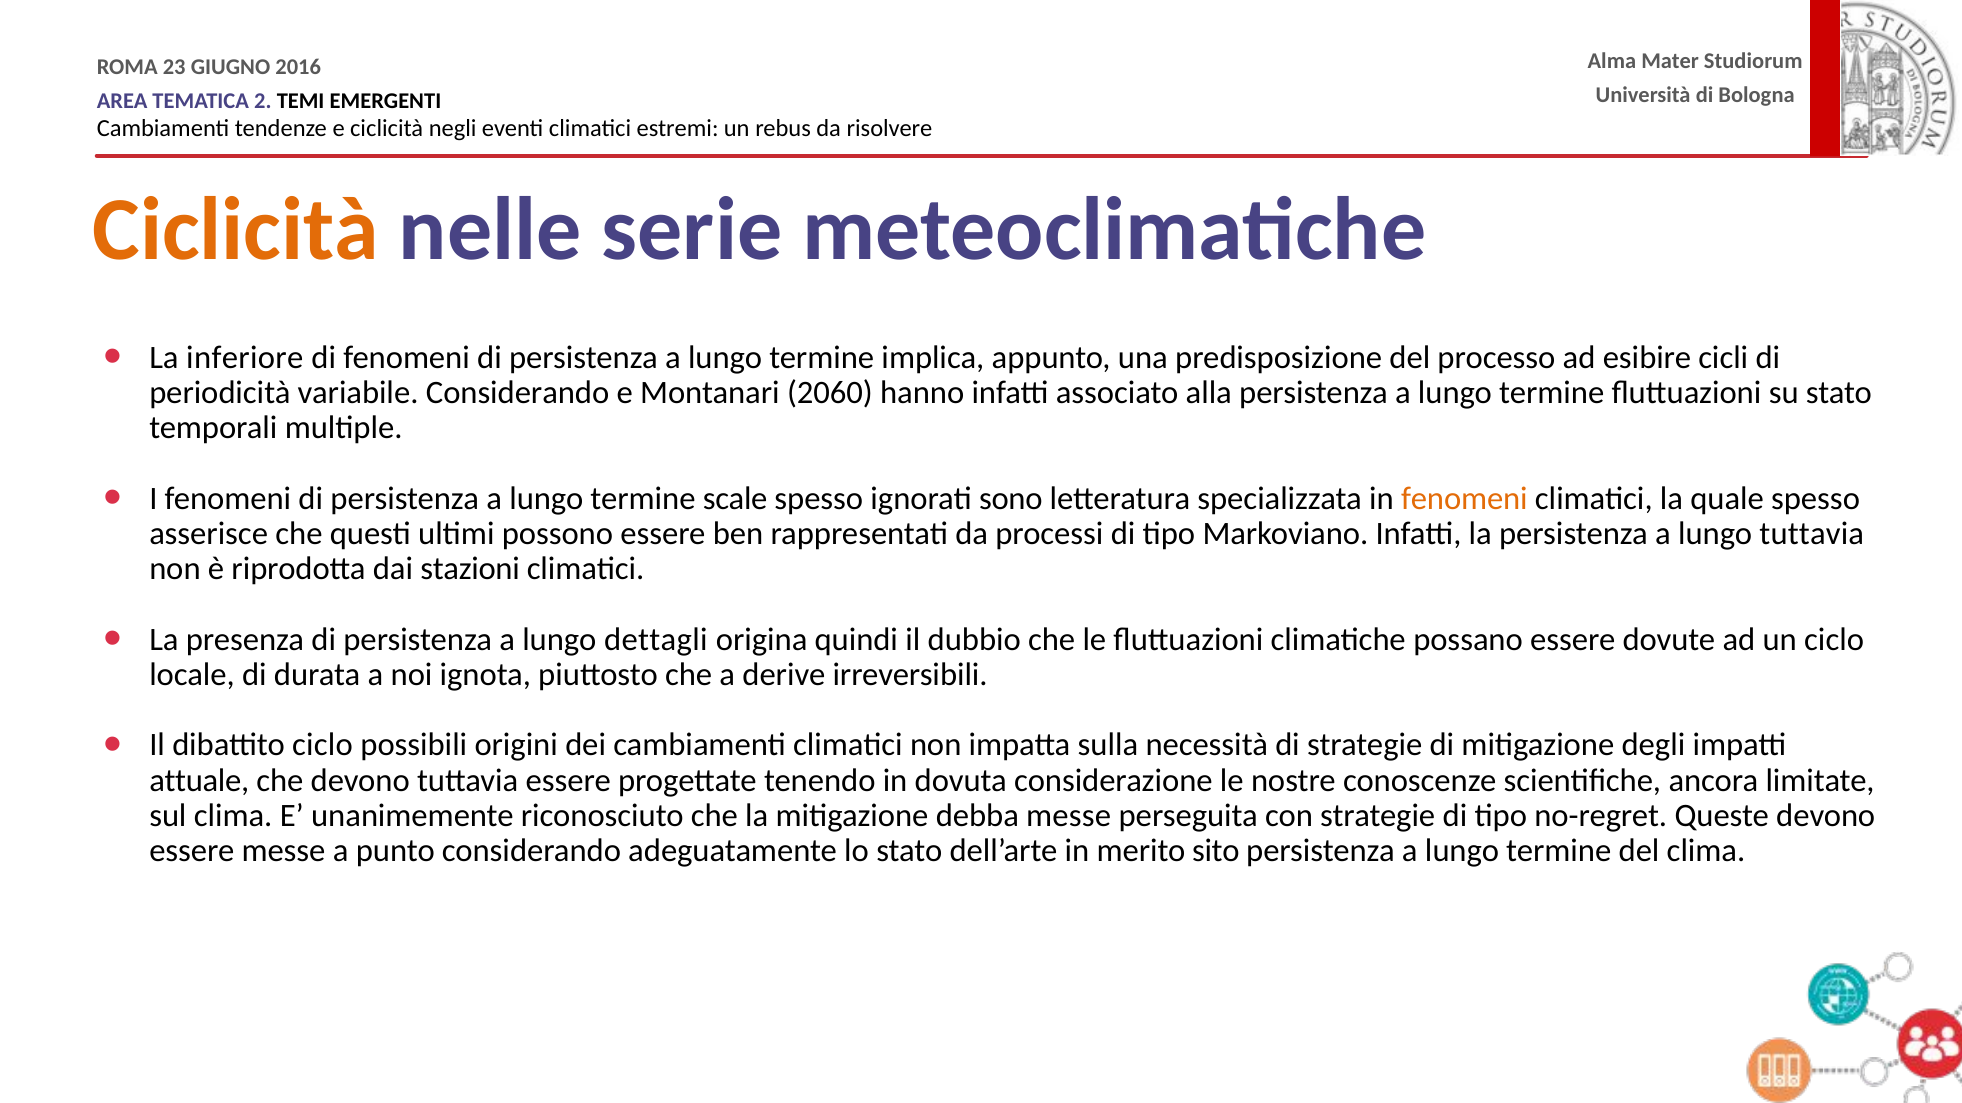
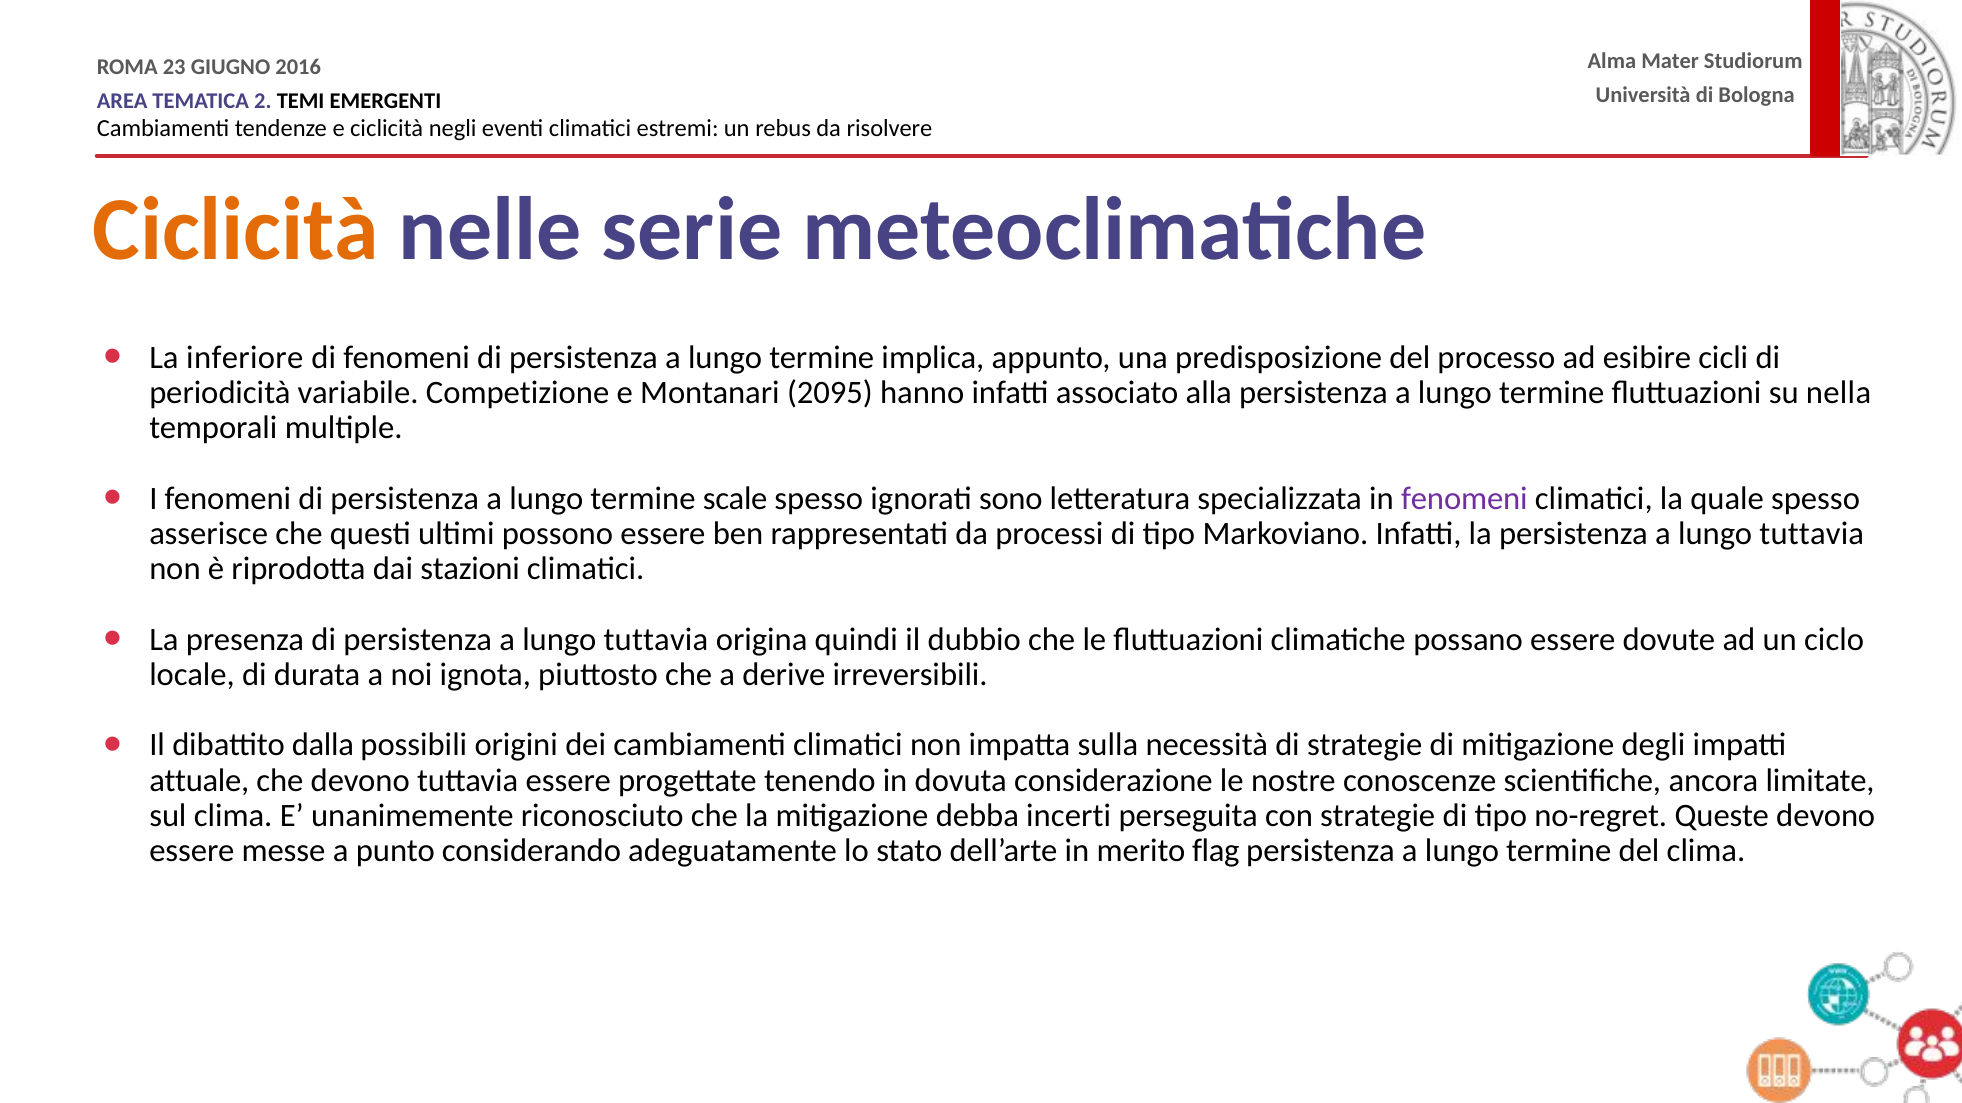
variabile Considerando: Considerando -> Competizione (518, 393)
2060: 2060 -> 2095 (830, 393)
su stato: stato -> nella (1839, 393)
fenomeni colour: orange -> purple (1464, 499)
dettagli: dettagli -> tuttavia (656, 640)
dibattito ciclo: ciclo -> dalla (323, 746)
debba messe: messe -> incerti (1069, 816)
sito: sito -> flag (1216, 851)
